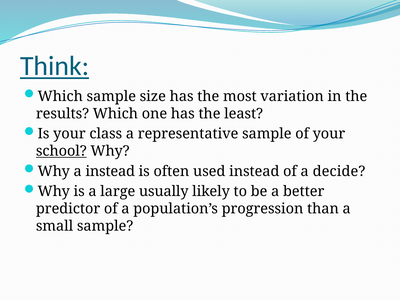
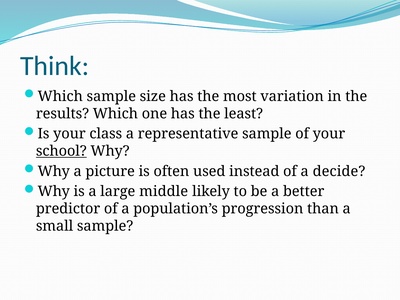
Think underline: present -> none (55, 66)
a instead: instead -> picture (110, 171)
usually: usually -> middle (164, 192)
